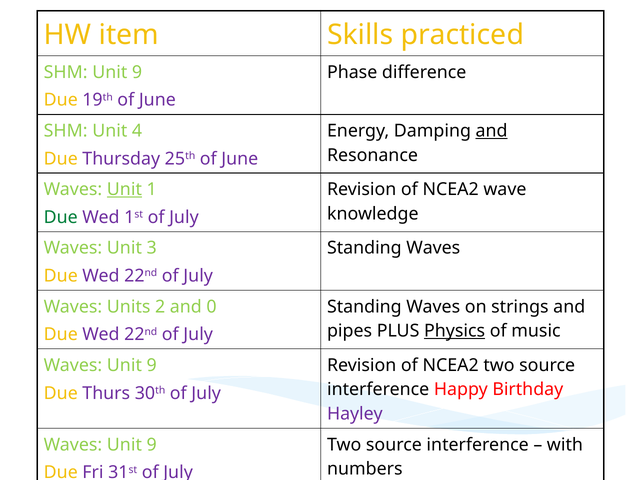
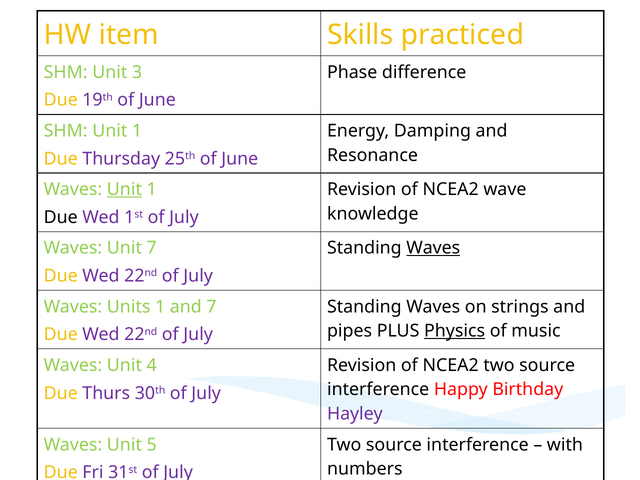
SHM Unit 9: 9 -> 3 (137, 72)
SHM Unit 4: 4 -> 1 (137, 131)
and underline: present -> none (492, 131)
Due colour: green -> black (61, 217)
Unit 3: 3 -> 7 (152, 248)
Waves underline: none -> present (433, 248)
Units 2: 2 -> 1 (160, 307)
and 0: 0 -> 7 (212, 307)
9: 9 -> 4 (152, 365)
9: 9 -> 5 (152, 445)
